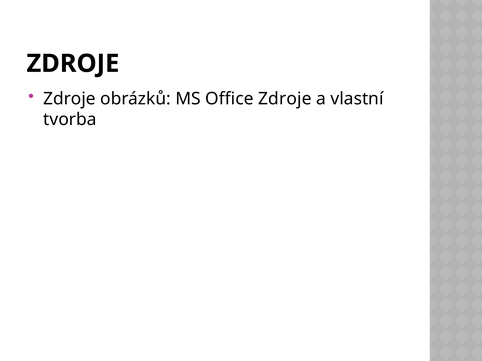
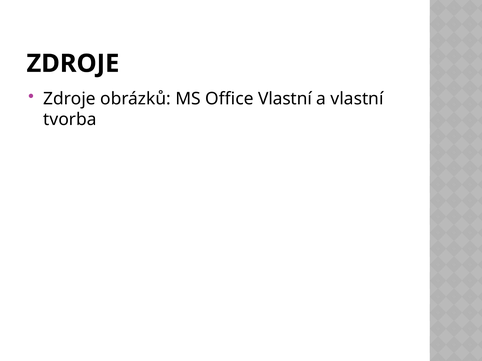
Office Zdroje: Zdroje -> Vlastní (285, 99)
